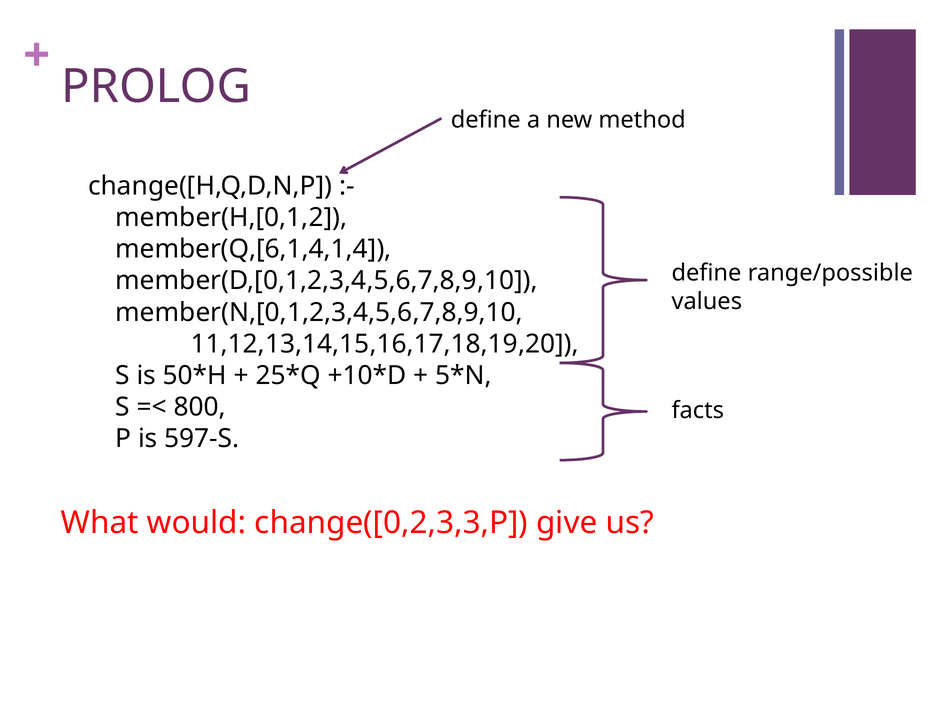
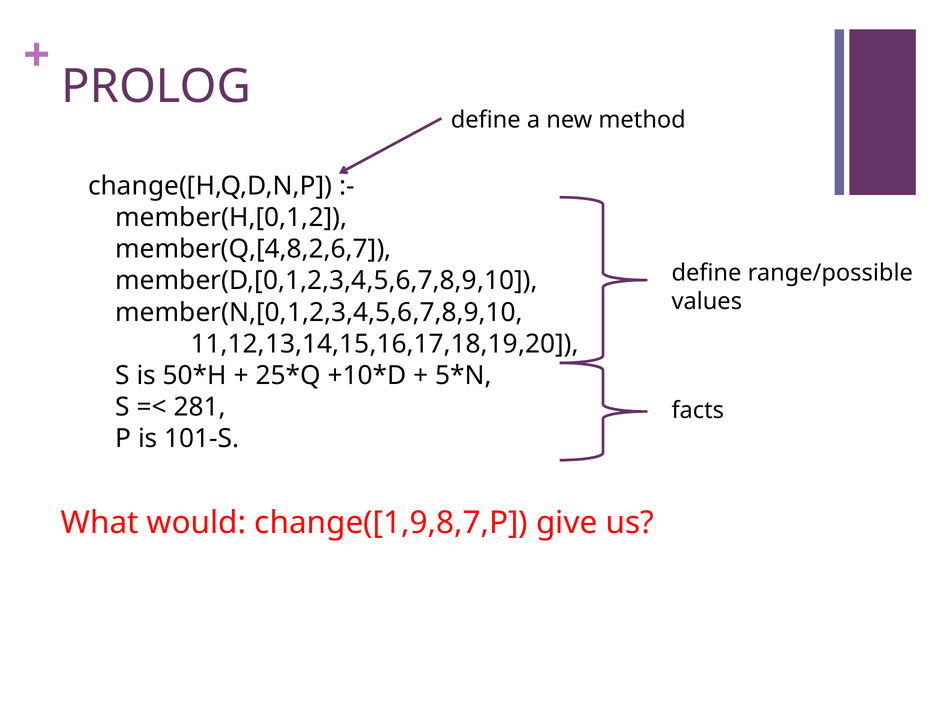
member(Q,[6,1,4,1,4: member(Q,[6,1,4,1,4 -> member(Q,[4,8,2,6,7 (253, 249)
800: 800 -> 281 (200, 407)
597-S: 597-S -> 101-S (202, 438)
change([0,2,3,3,P: change([0,2,3,3,P -> change([1,9,8,7,P (391, 522)
